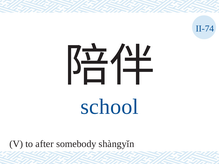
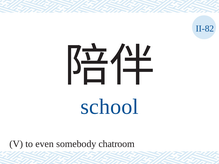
II-74: II-74 -> II-82 (205, 29)
after: after -> even (45, 144)
shàngyǐn: shàngyǐn -> chatroom (117, 144)
